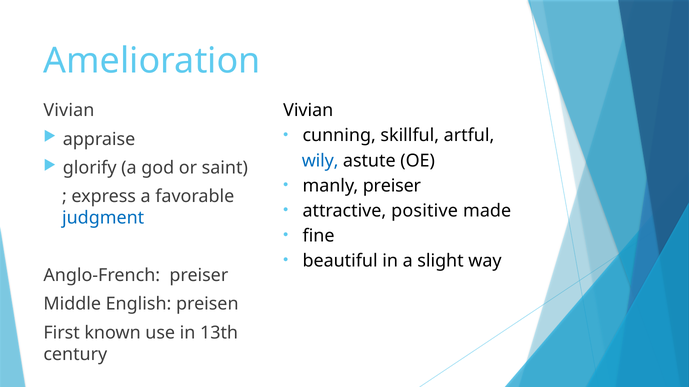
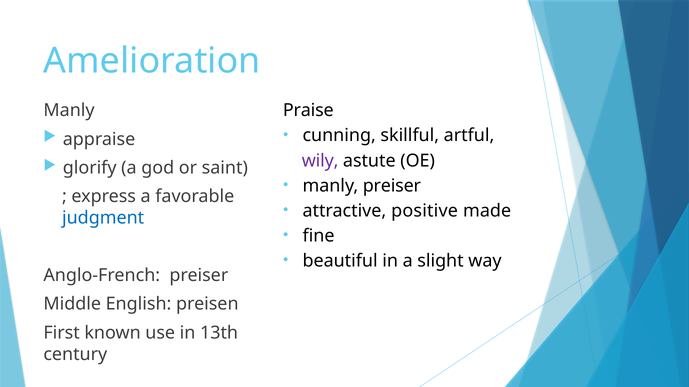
Vivian: Vivian -> Manly (69, 111)
Vivian: Vivian -> Praise (308, 111)
wily colour: blue -> purple (320, 161)
